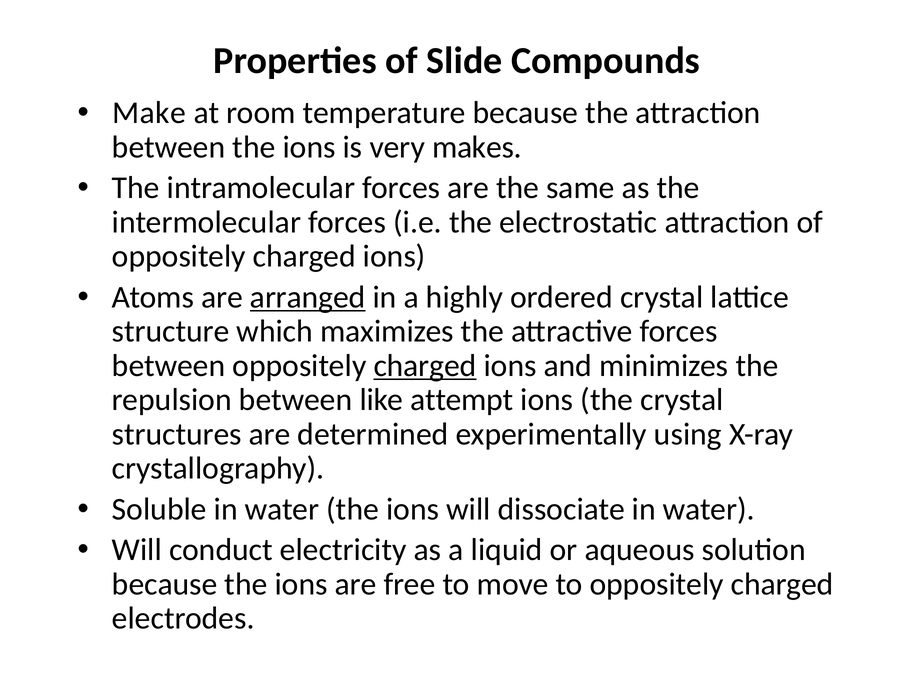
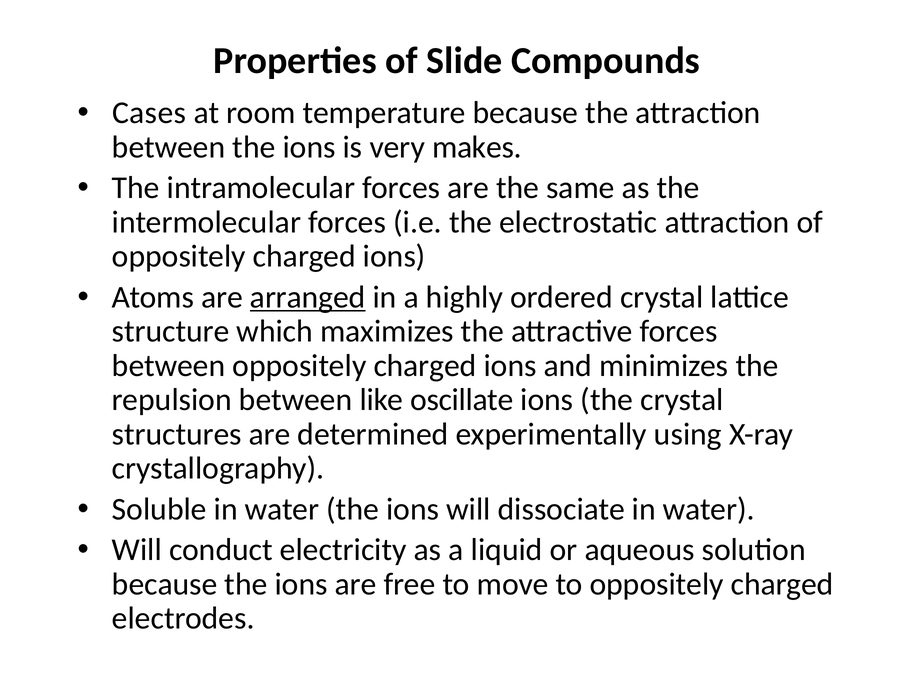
Make: Make -> Cases (149, 113)
charged underline: present -> none (425, 366)
attempt: attempt -> oscillate (462, 400)
